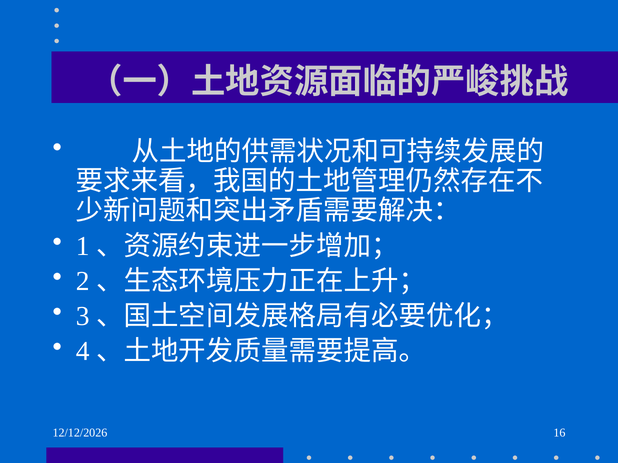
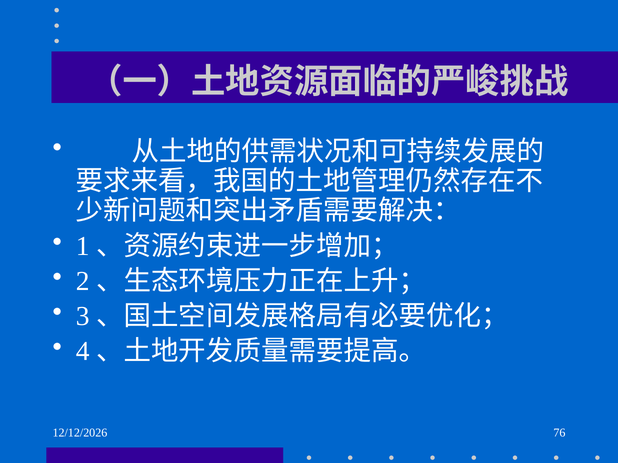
16: 16 -> 76 (559, 433)
